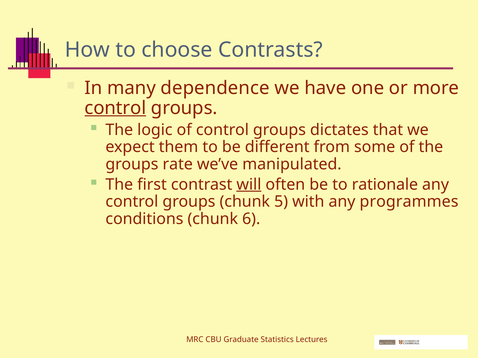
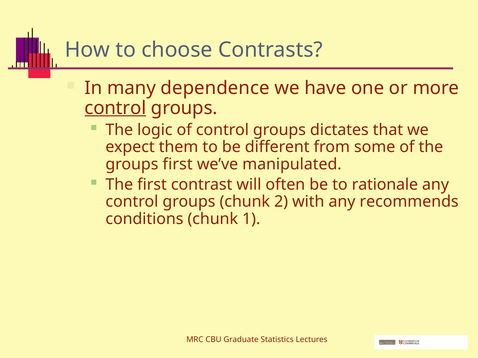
groups rate: rate -> first (178, 164)
will underline: present -> none (249, 185)
5: 5 -> 2 (281, 202)
programmes: programmes -> recommends (409, 202)
6: 6 -> 1 (251, 219)
